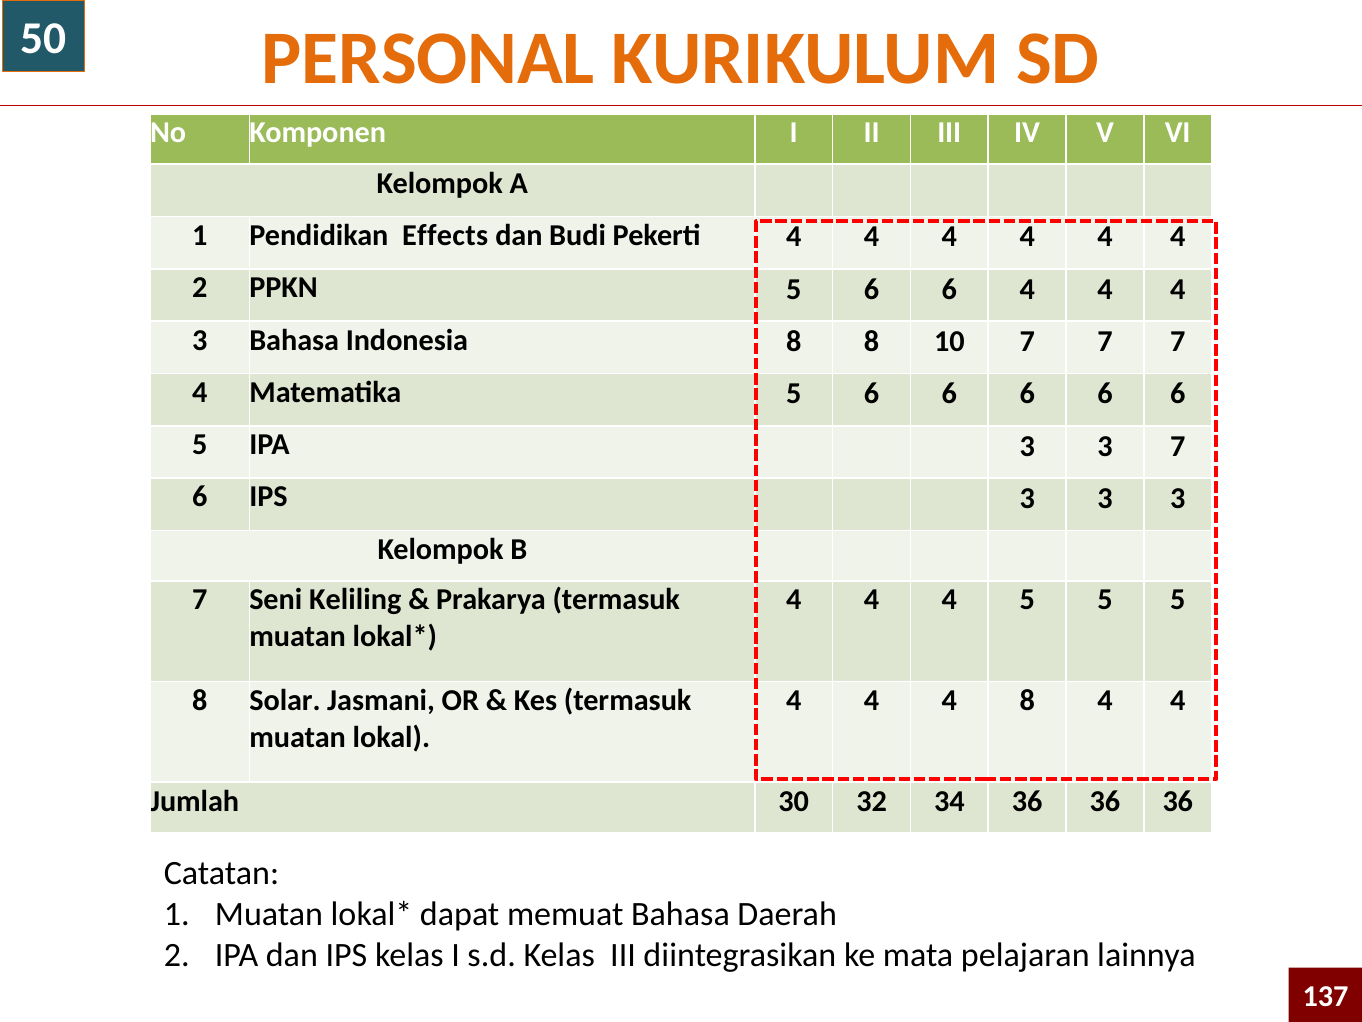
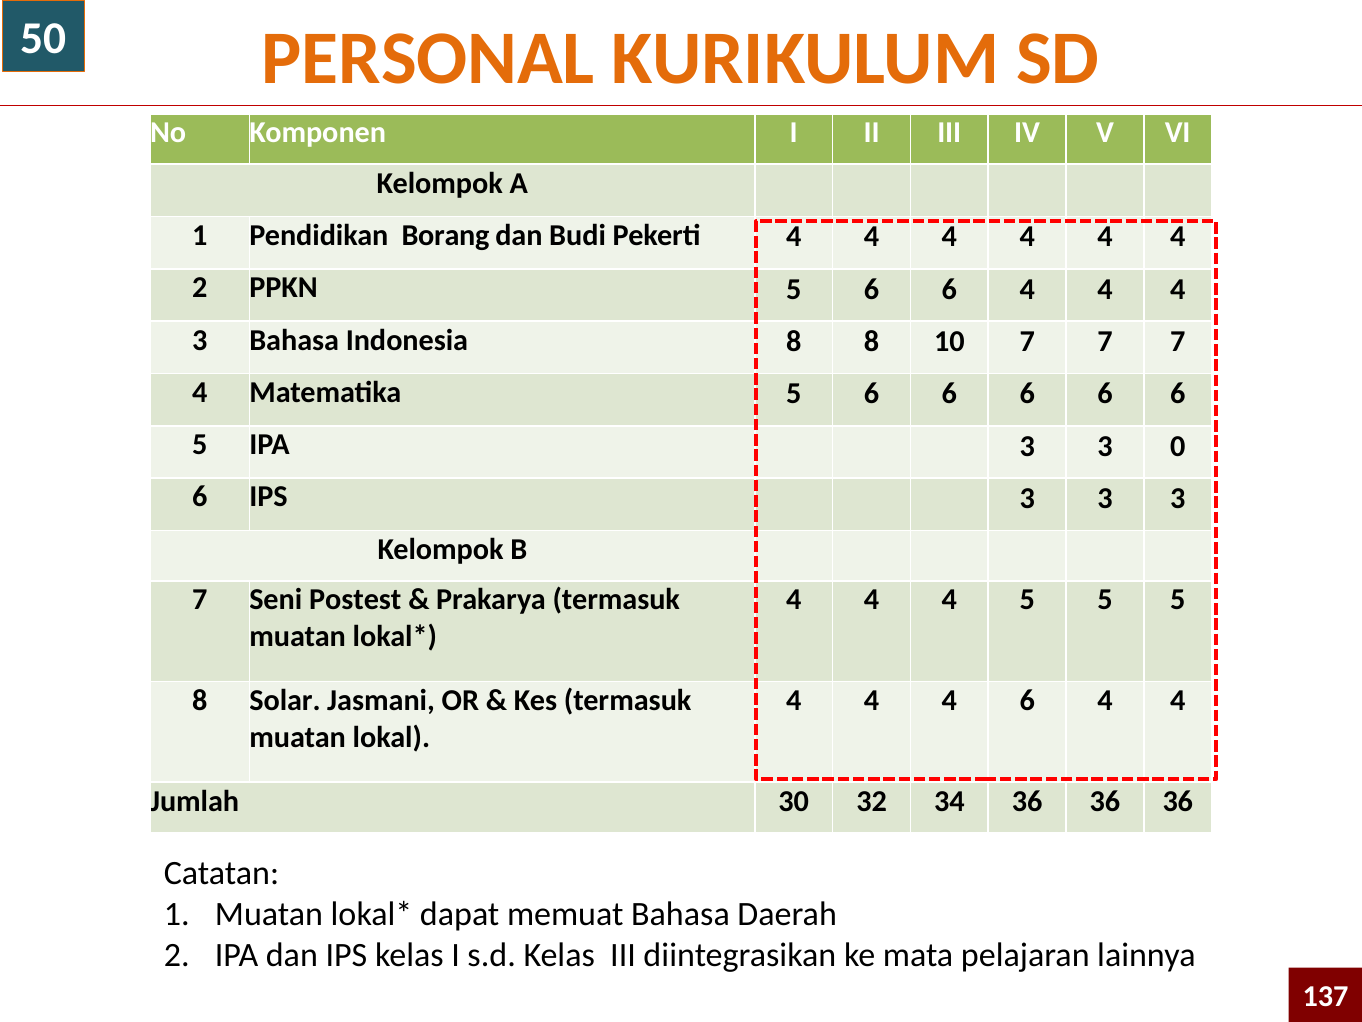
Effects: Effects -> Borang (445, 235)
3 7: 7 -> 0 (1178, 446)
Keliling: Keliling -> Postest (355, 599)
4 8: 8 -> 6 (1027, 700)
